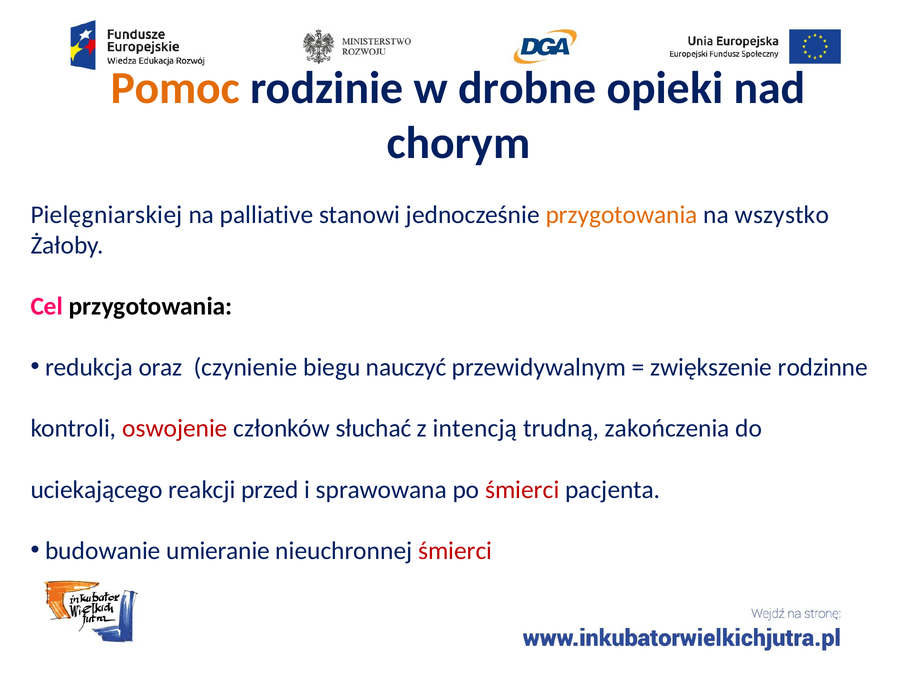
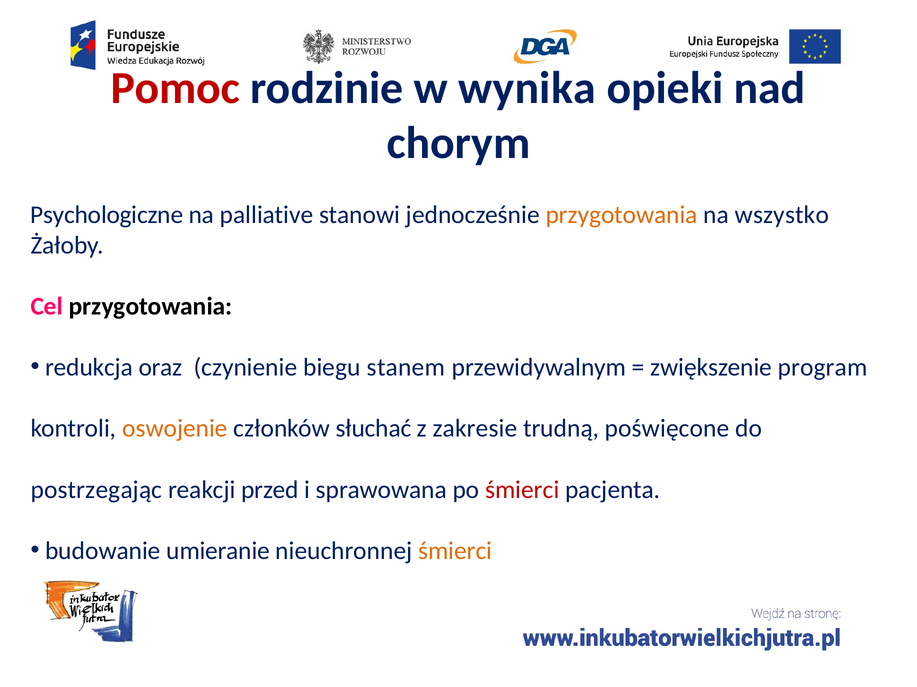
Pomoc colour: orange -> red (175, 88)
drobne: drobne -> wynika (527, 88)
Pielęgniarskiej: Pielęgniarskiej -> Psychologiczne (107, 215)
nauczyć: nauczyć -> stanem (406, 368)
rodzinne: rodzinne -> program (823, 368)
oswojenie colour: red -> orange (175, 429)
intencją: intencją -> zakresie (475, 429)
zakończenia: zakończenia -> poświęcone (667, 429)
uciekającego: uciekającego -> postrzegając (96, 490)
śmierci colour: red -> orange (455, 551)
